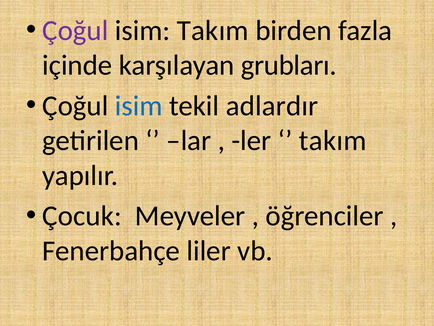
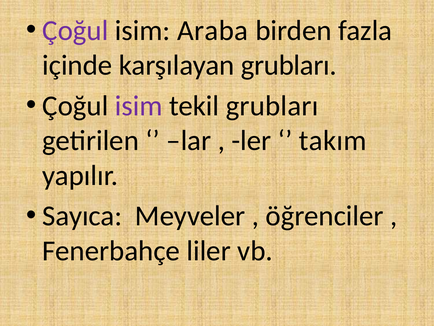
isim Takım: Takım -> Araba (213, 31)
isim colour: blue -> purple (139, 106)
tekil adlardır: adlardır -> grubları (272, 106)
Çocuk: Çocuk -> Sayıca (82, 216)
